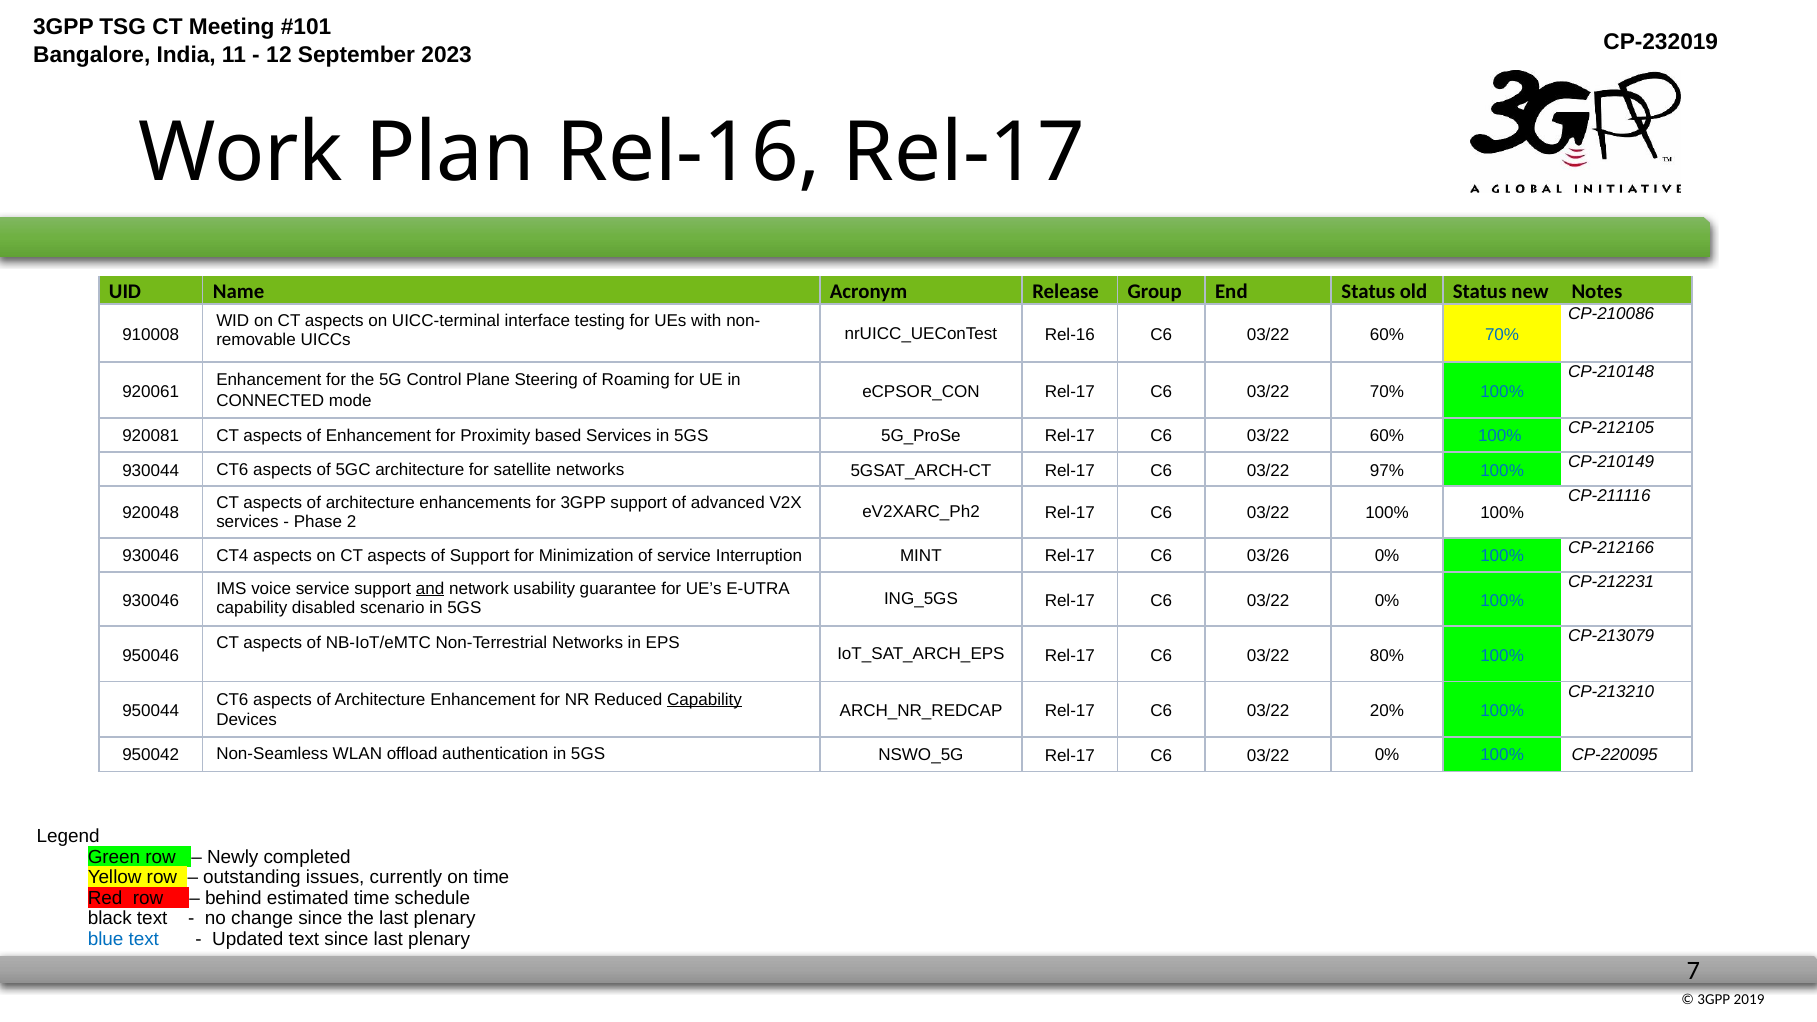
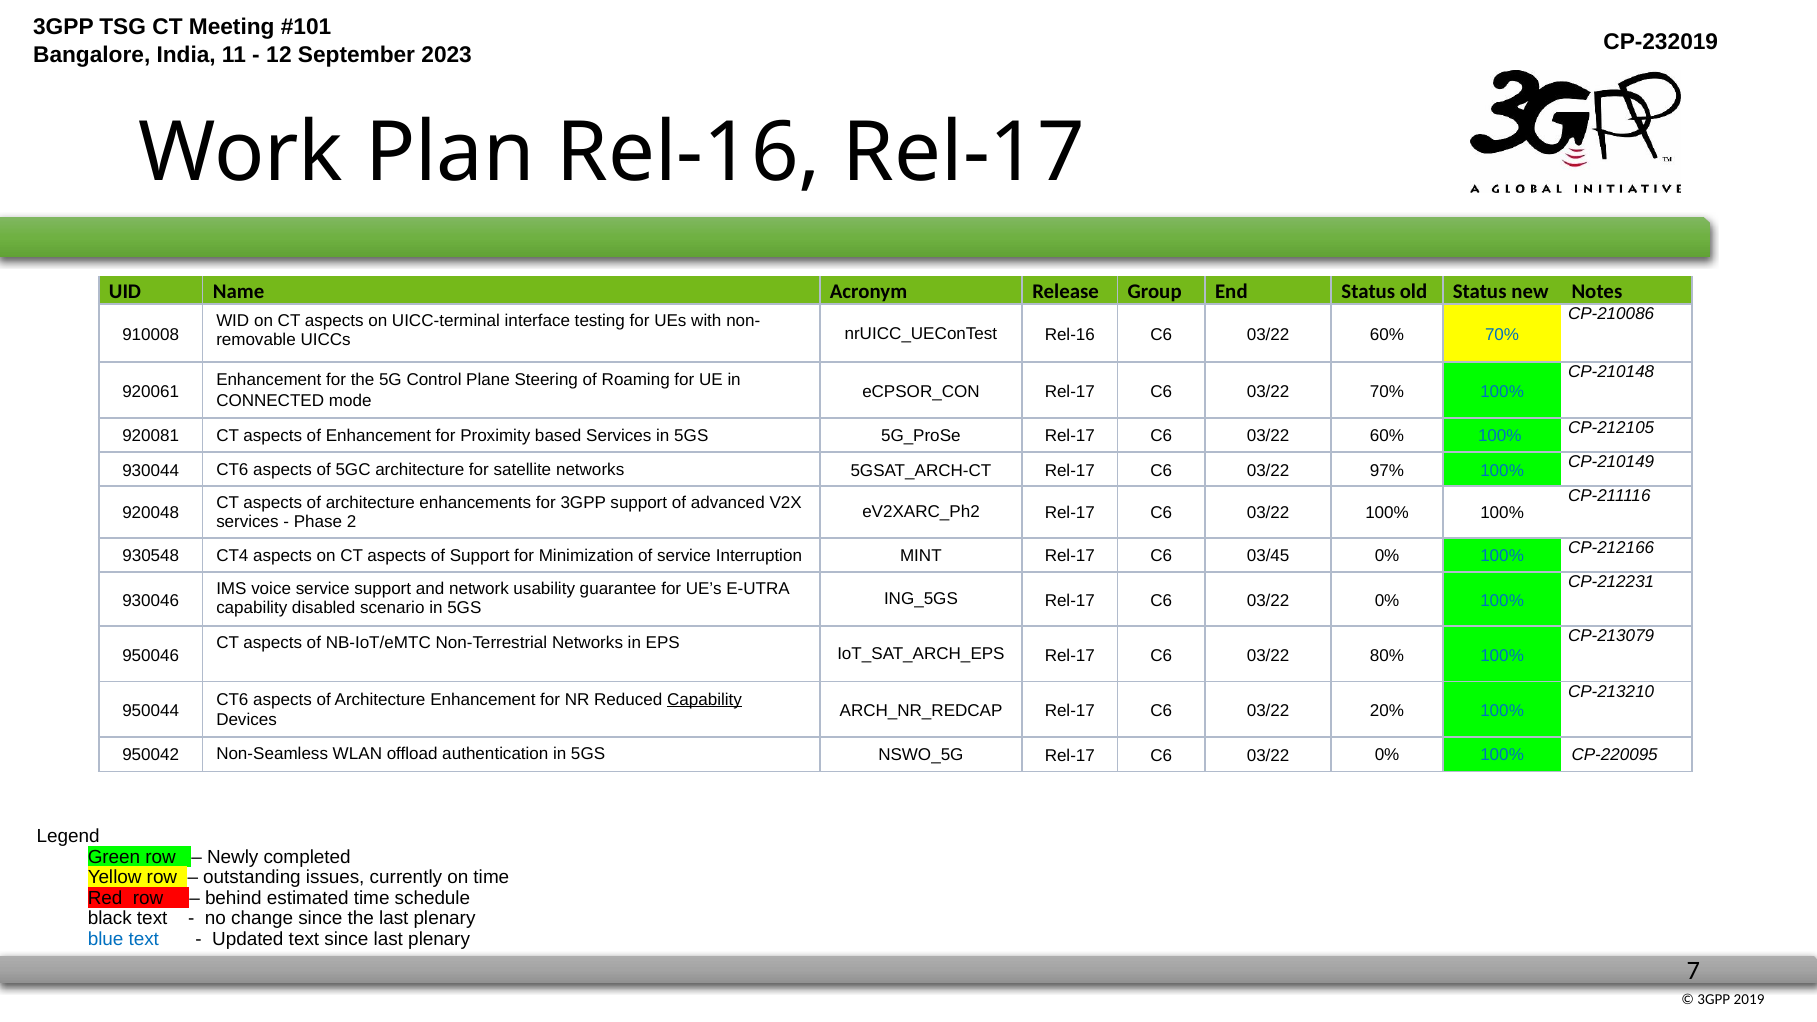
930046: 930046 -> 930548 (151, 556)
03/26: 03/26 -> 03/45 (1268, 556)
and underline: present -> none (430, 588)
